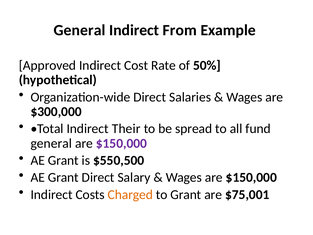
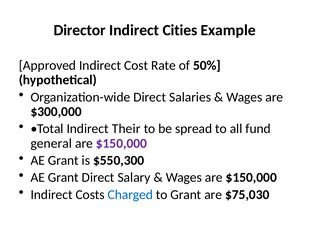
General: General -> Director (80, 30)
From: From -> Cities (180, 30)
$550,500: $550,500 -> $550,300 (119, 160)
Charged colour: orange -> blue (130, 194)
$75,001: $75,001 -> $75,030 (247, 194)
